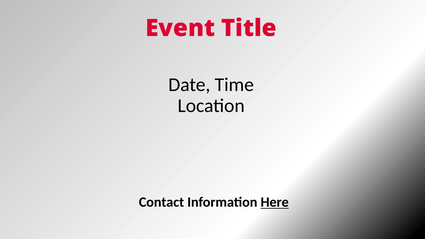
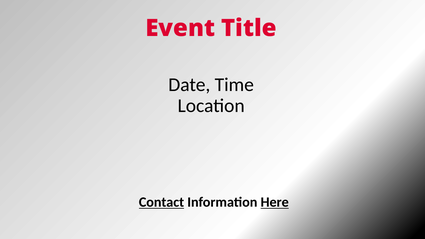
Contact underline: none -> present (161, 202)
